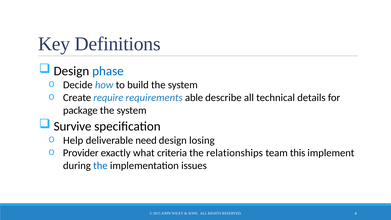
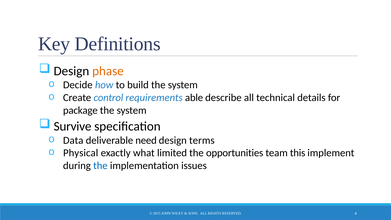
phase colour: blue -> orange (108, 71)
require: require -> control (108, 98)
Help: Help -> Data (73, 140)
losing: losing -> terms (202, 140)
Provider: Provider -> Physical (81, 153)
criteria: criteria -> limited (172, 153)
relationships: relationships -> opportunities (235, 153)
